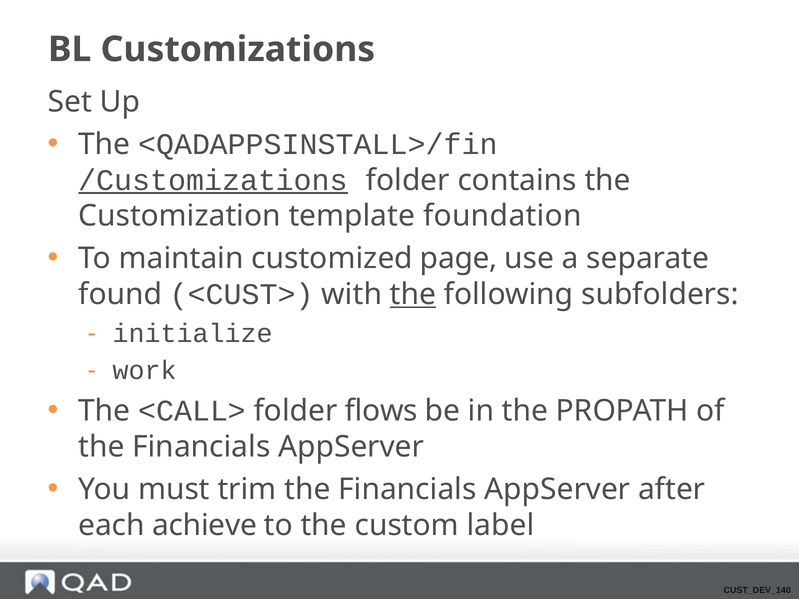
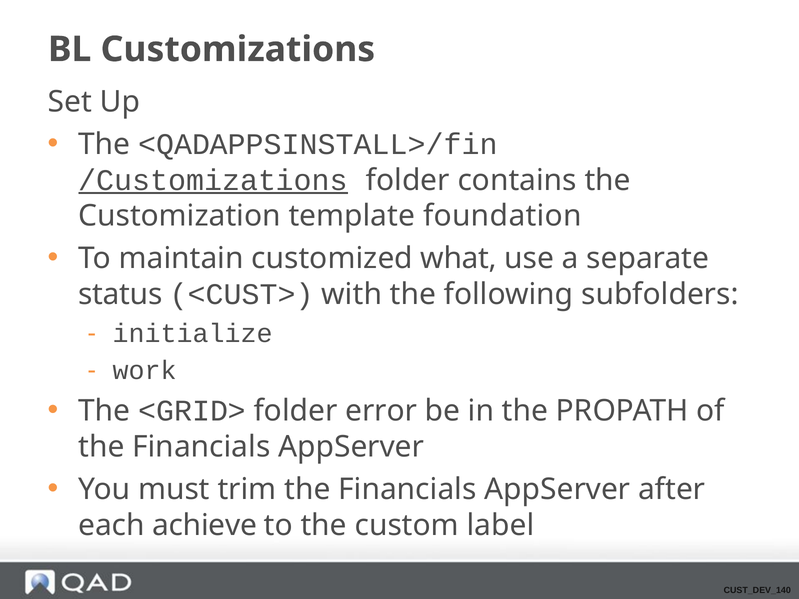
page: page -> what (459, 258)
found: found -> status (120, 294)
the underline: present -> none (413, 294)
<CALL>: <CALL> -> <GRID> (192, 411)
flows: flows -> error (381, 411)
